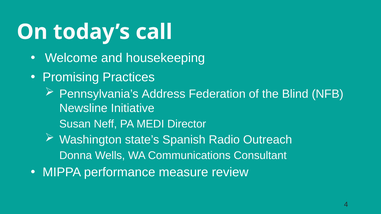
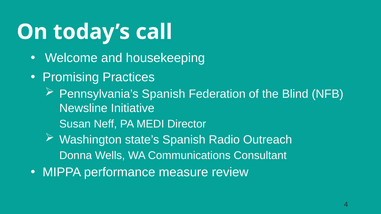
Pennsylvania’s Address: Address -> Spanish (164, 94)
